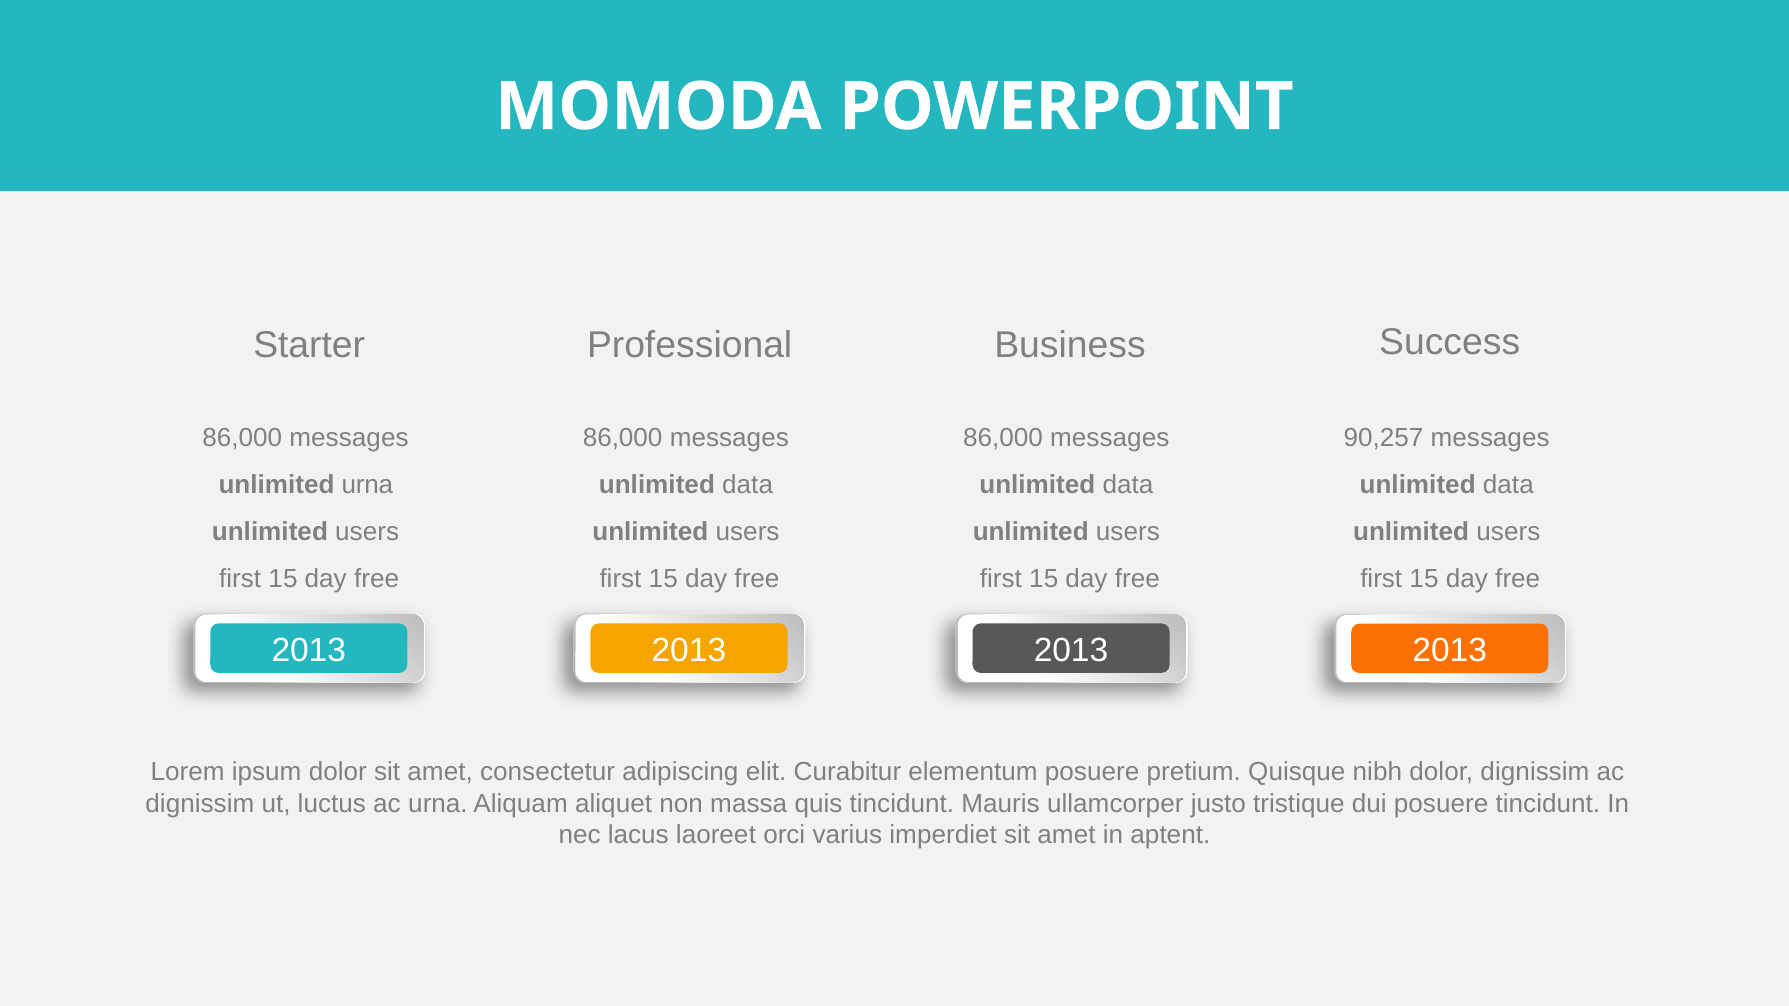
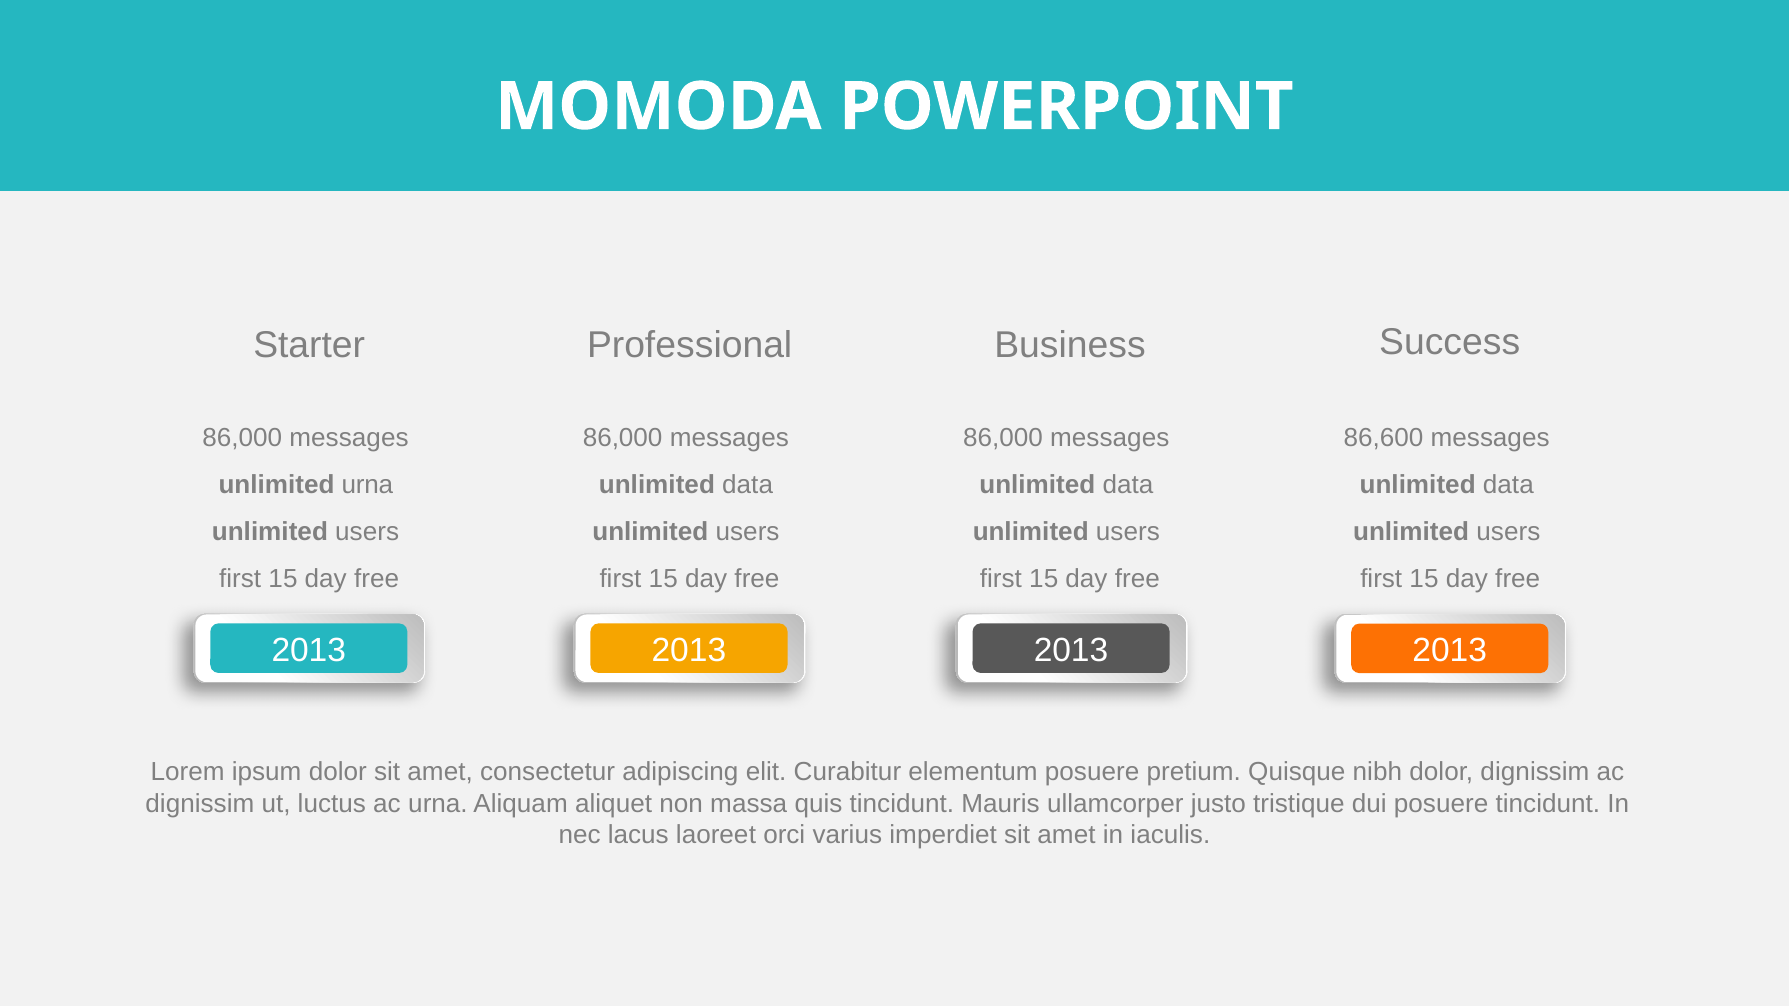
90,257: 90,257 -> 86,600 (1383, 438)
aptent: aptent -> iaculis (1170, 835)
